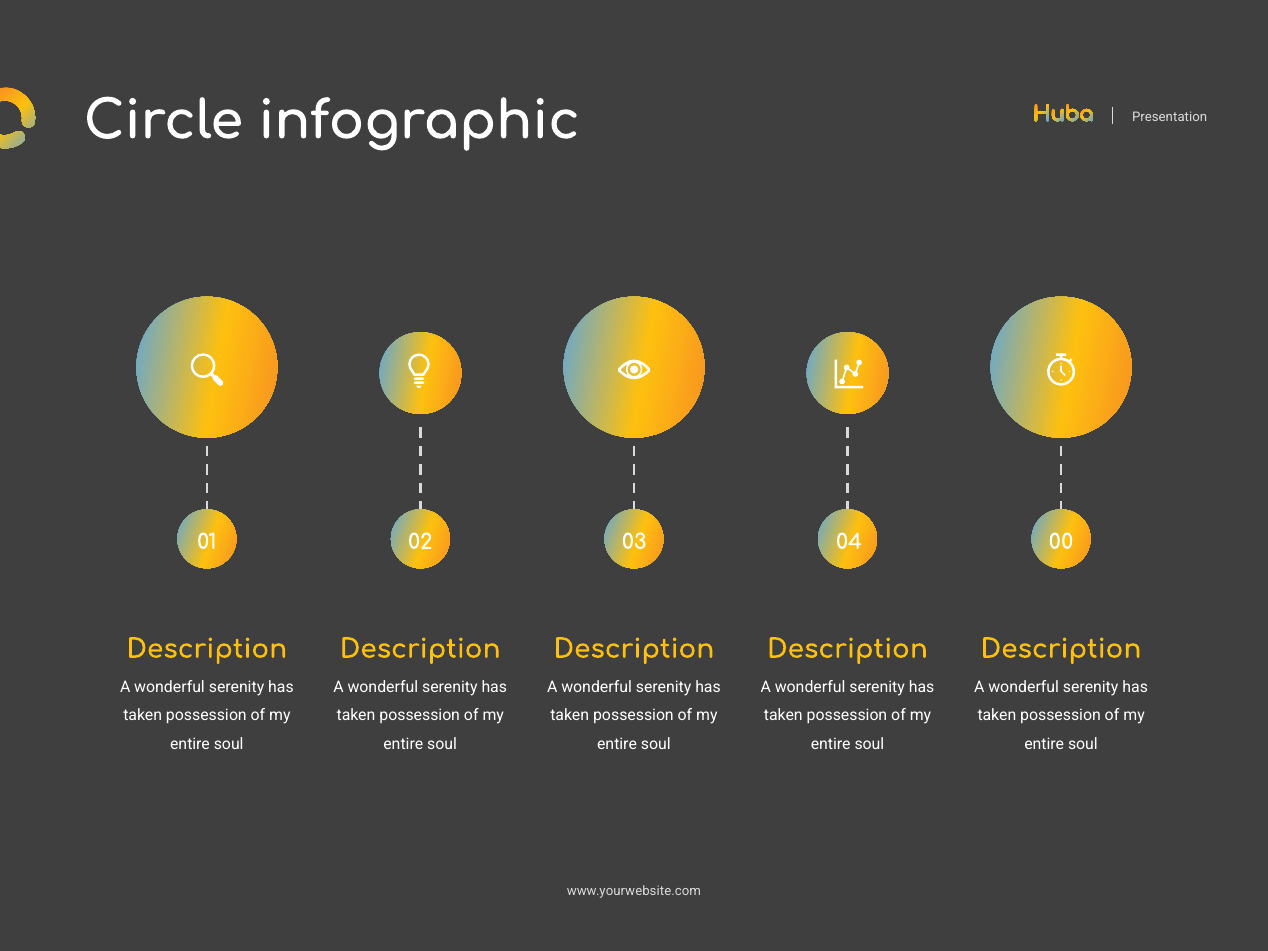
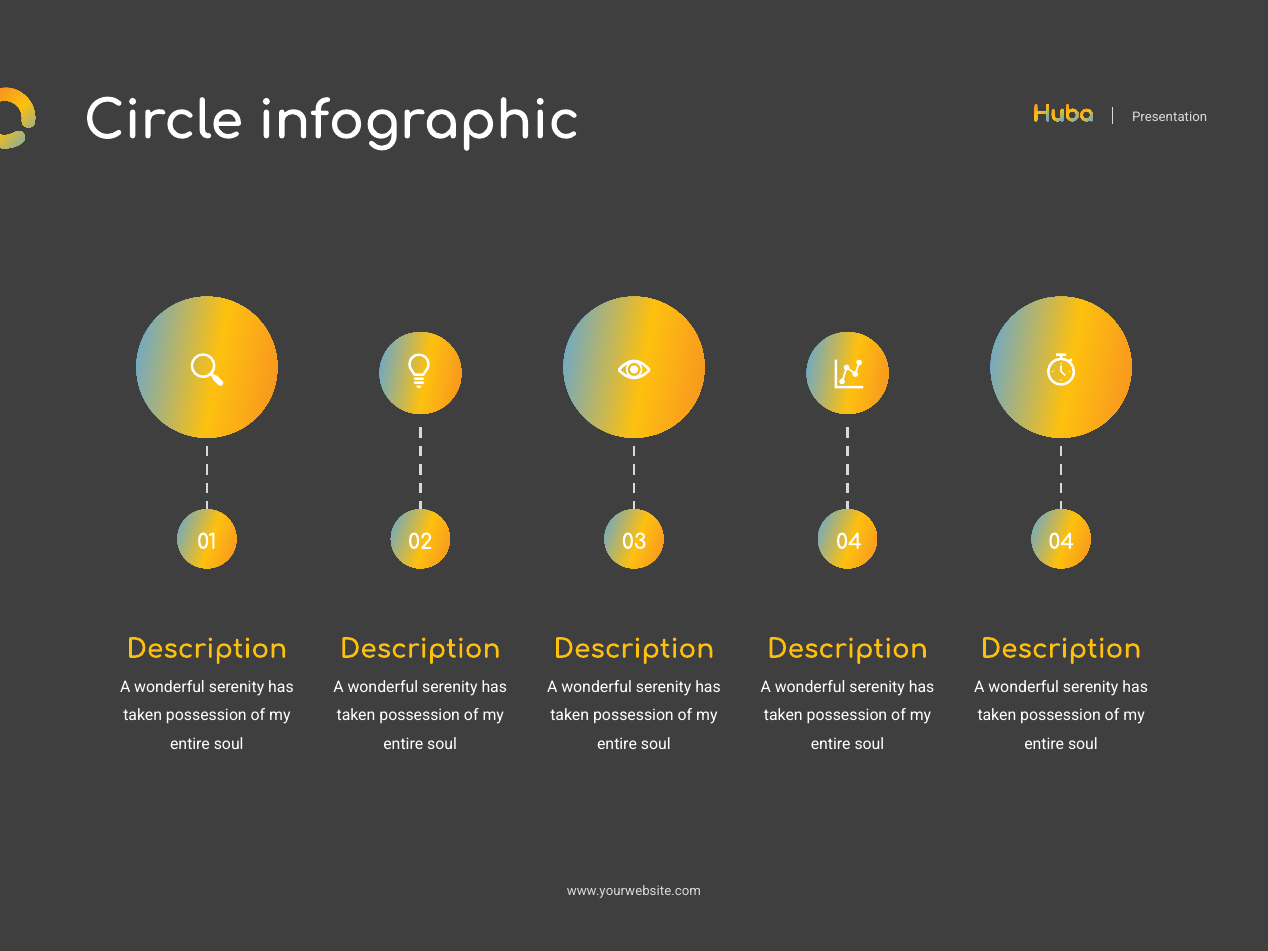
04 00: 00 -> 04 (1061, 542)
